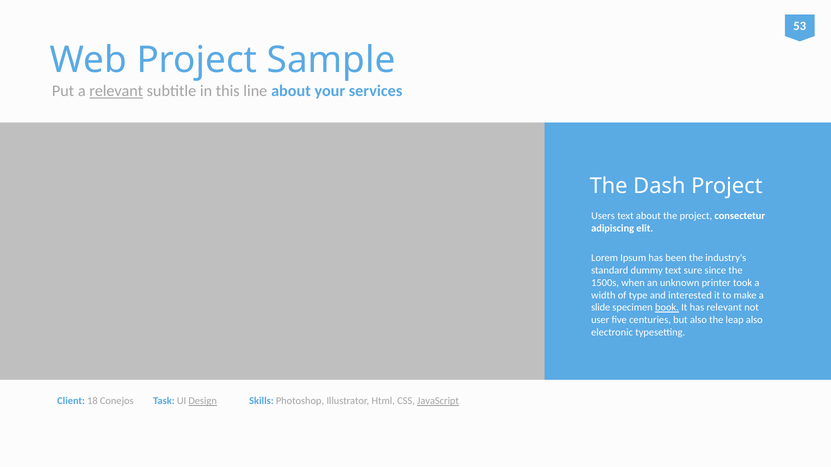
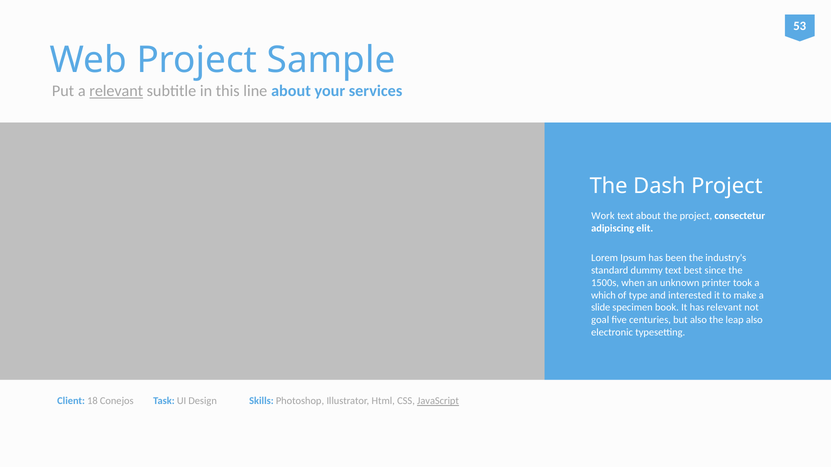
Users: Users -> Work (603, 216)
sure: sure -> best (693, 270)
width: width -> which (603, 295)
book underline: present -> none (667, 308)
user: user -> goal (600, 320)
Design underline: present -> none (203, 401)
